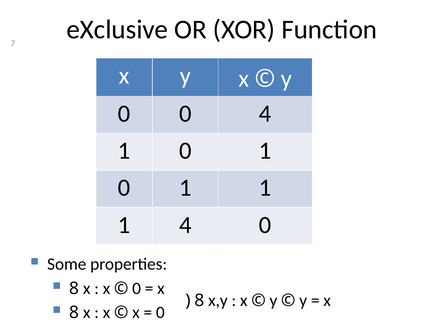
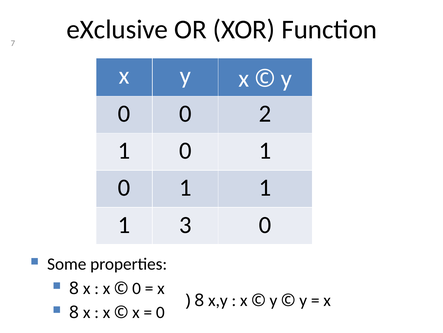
0 4: 4 -> 2 (265, 113)
1 4: 4 -> 3 (185, 224)
